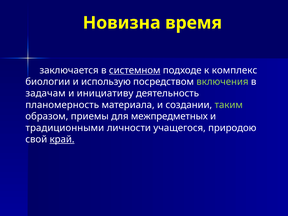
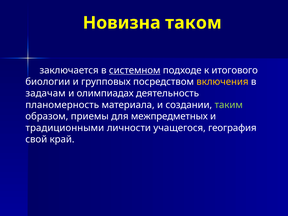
время: время -> таком (193, 23)
комплекс: комплекс -> итогового (235, 70)
использую: использую -> групповых (106, 82)
включения colour: light green -> yellow (222, 82)
инициативу: инициативу -> олимпиадах (105, 93)
природою: природою -> география (232, 128)
край underline: present -> none (62, 139)
